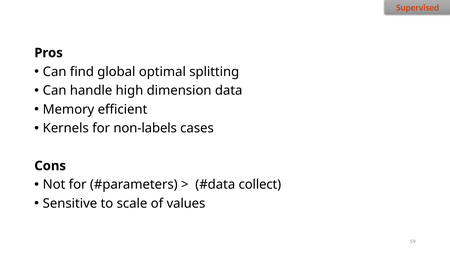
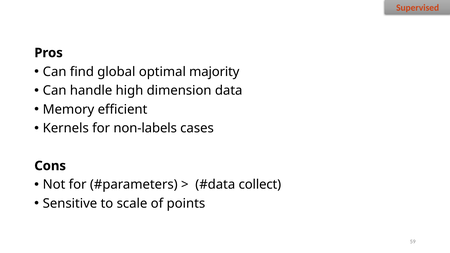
splitting: splitting -> majority (214, 72)
values: values -> points (186, 204)
